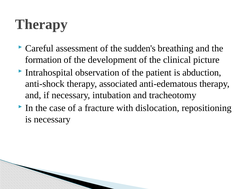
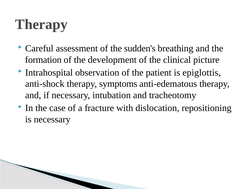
abduction: abduction -> epiglottis (202, 72)
associated: associated -> symptoms (118, 84)
